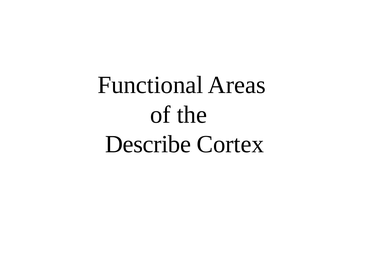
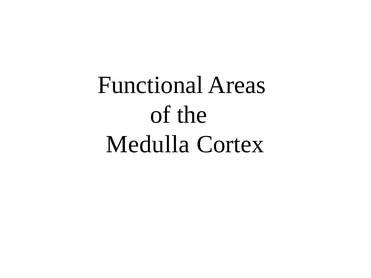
Describe: Describe -> Medulla (148, 144)
